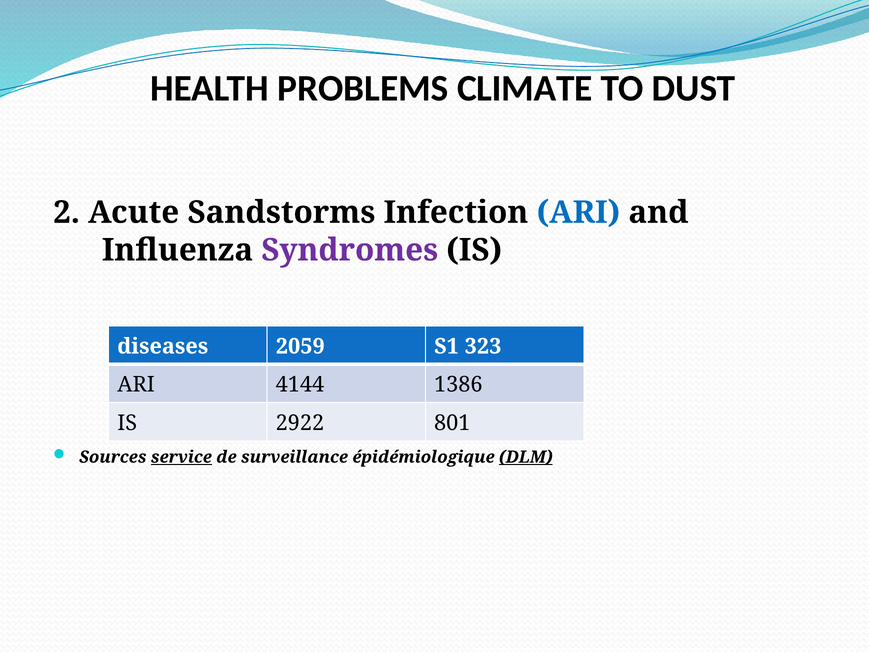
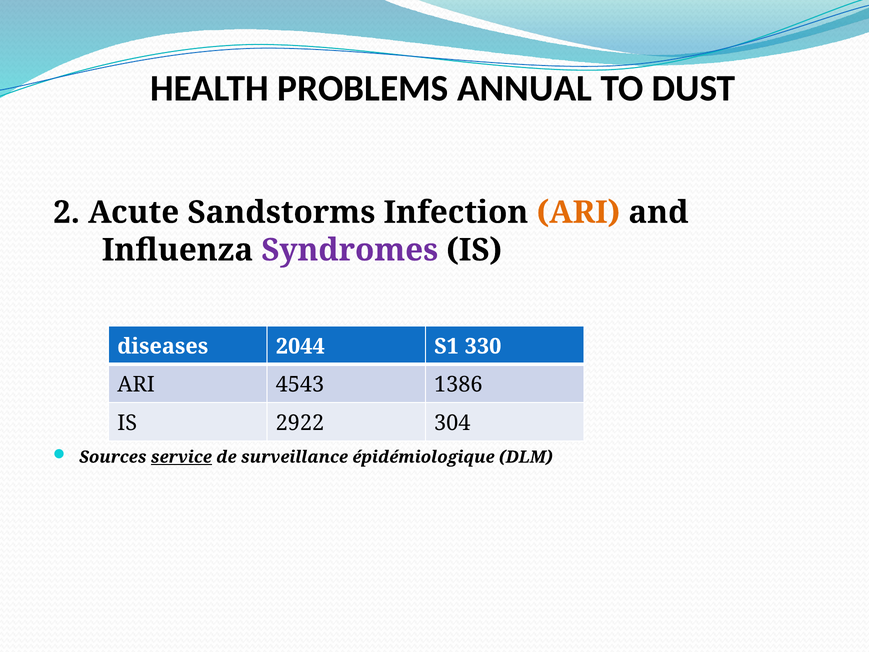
CLIMATE: CLIMATE -> ANNUAL (525, 88)
ARI colour: blue -> orange (578, 212)
2059: 2059 -> 2044 (300, 346)
323: 323 -> 330 (483, 346)
4144: 4144 -> 4543 (300, 384)
801: 801 -> 304 (452, 423)
DLM underline: present -> none (526, 457)
